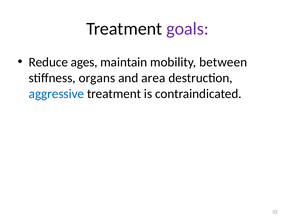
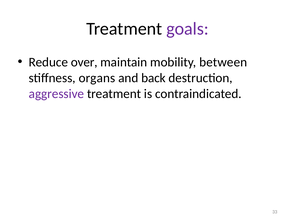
ages: ages -> over (84, 62)
area: area -> back (153, 78)
aggressive colour: blue -> purple (56, 93)
